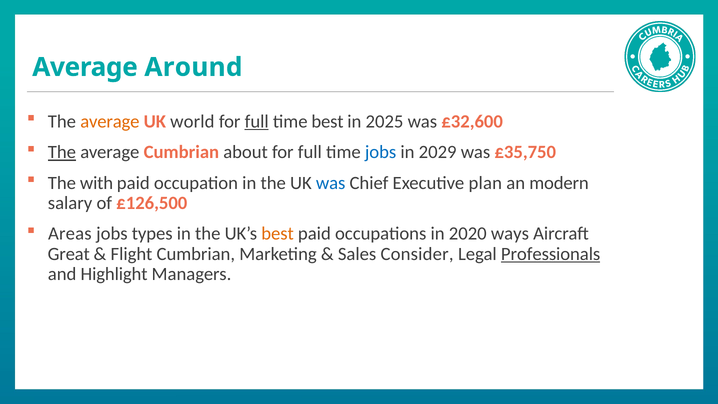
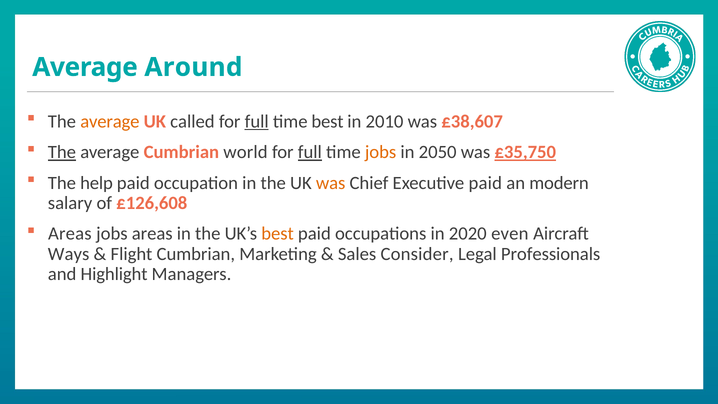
world: world -> called (192, 121)
2025: 2025 -> 2010 (385, 121)
£32,600: £32,600 -> £38,607 (472, 121)
about: about -> world (245, 152)
full underline: none -> present (310, 152)
jobs colour: blue -> orange (381, 152)
2029: 2029 -> 2050 (438, 152)
£35,750 underline: none -> present (525, 152)
with: with -> help (97, 183)
was colour: blue -> orange (331, 183)
Executive plan: plan -> paid (485, 183)
£126,500: £126,500 -> £126,608 (152, 203)
jobs types: types -> areas (152, 234)
ways: ways -> even (510, 234)
Great: Great -> Ways (69, 254)
Professionals underline: present -> none (551, 254)
